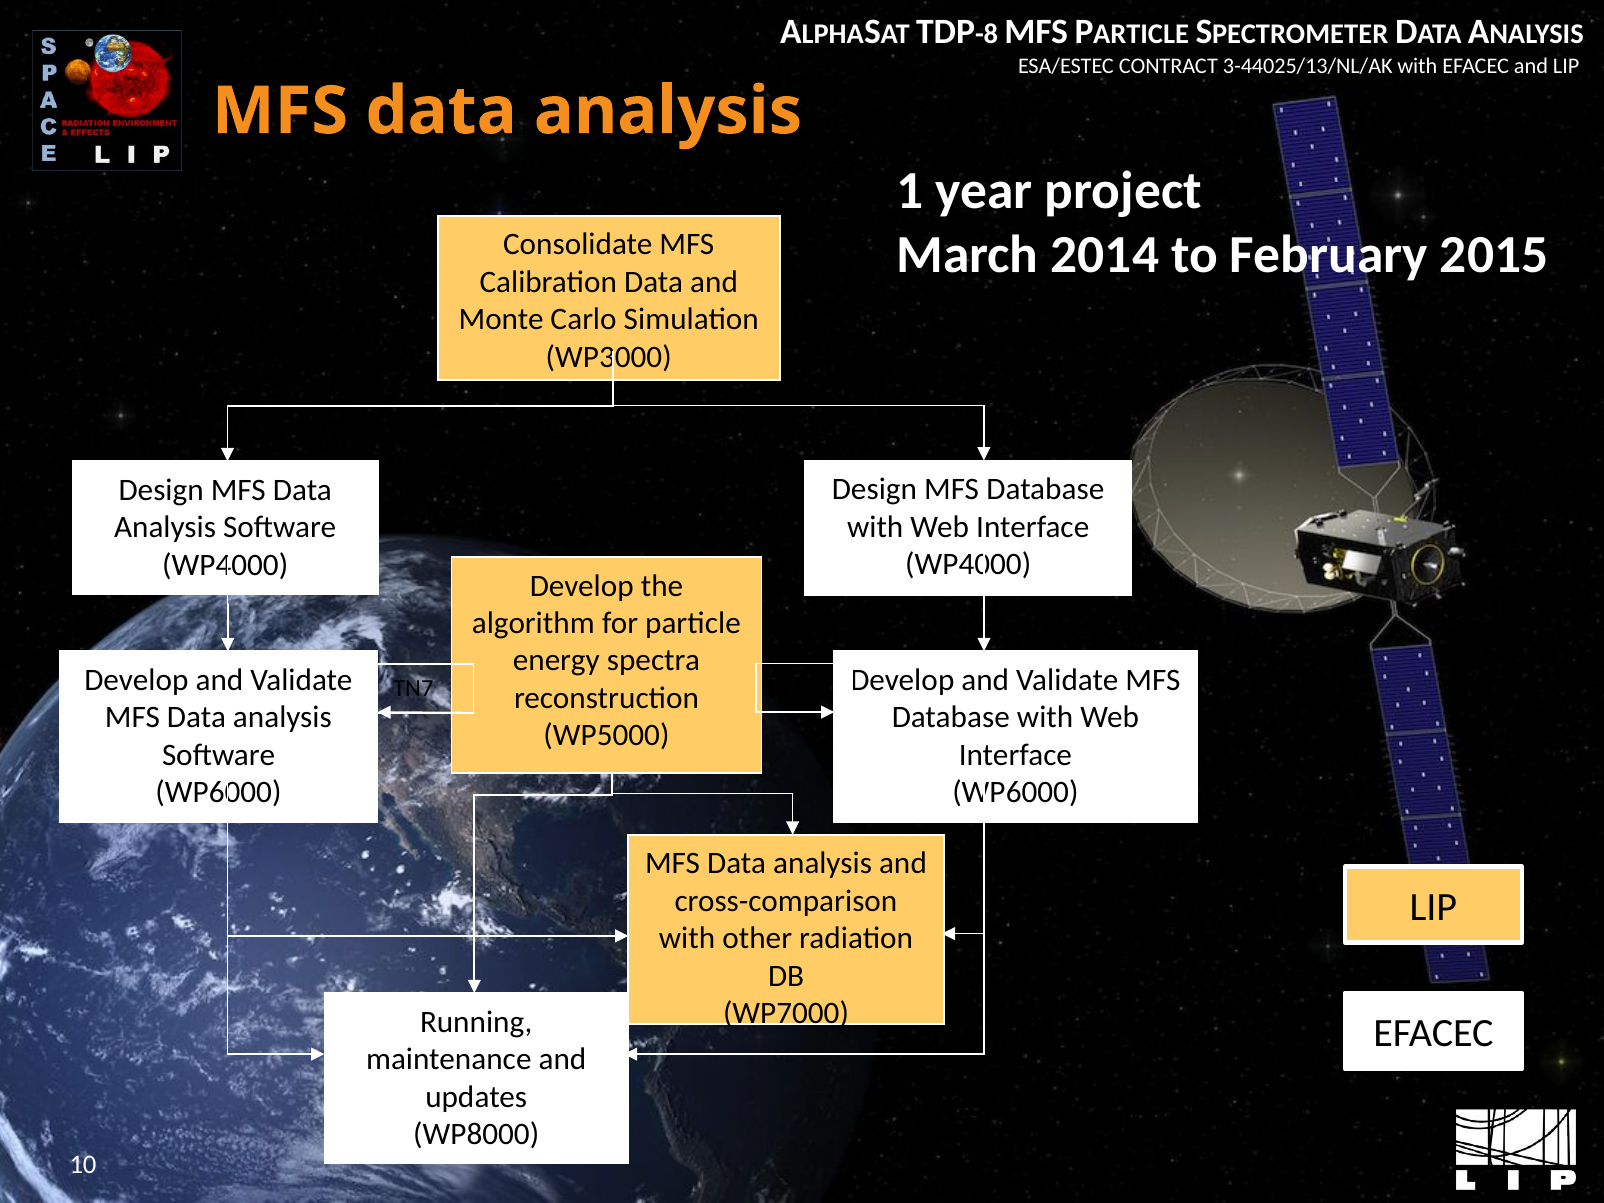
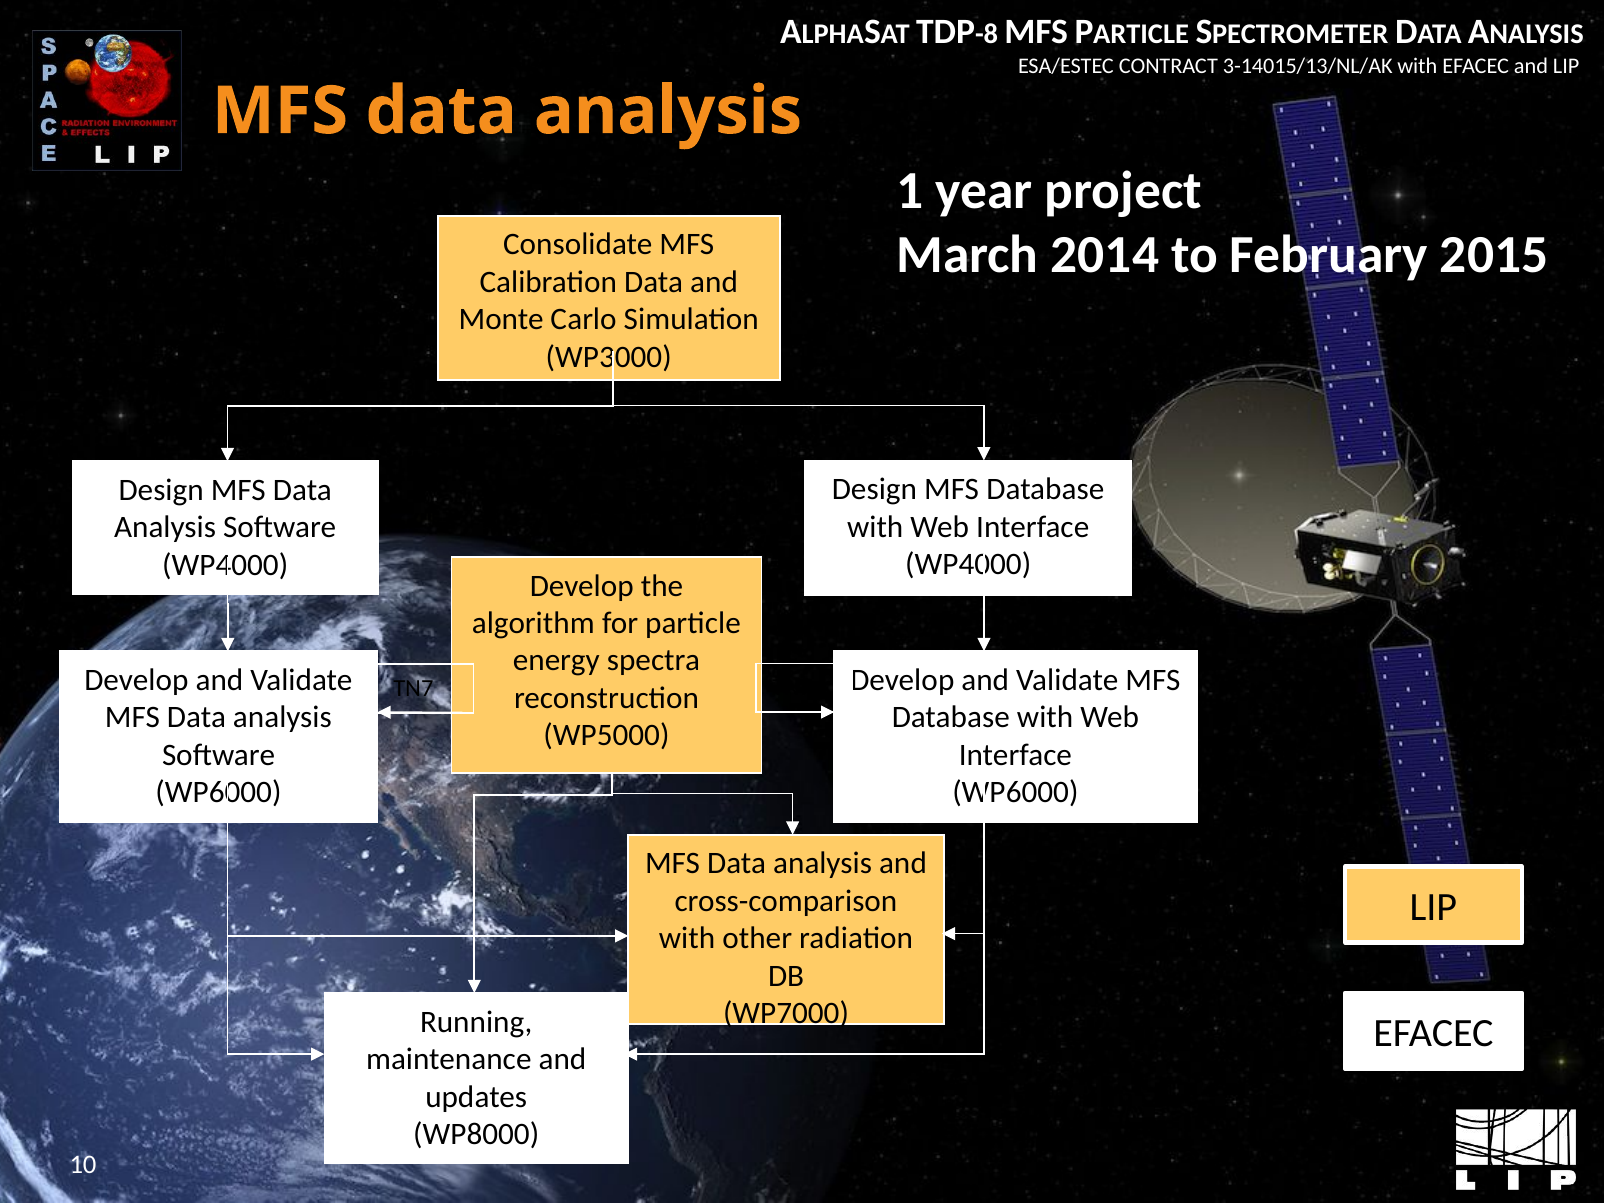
3-44025/13/NL/AK: 3-44025/13/NL/AK -> 3-14015/13/NL/AK (1308, 66)
